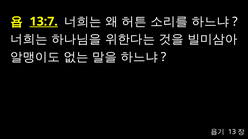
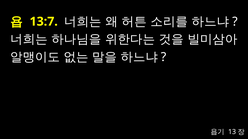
13:7 underline: present -> none (44, 22)
